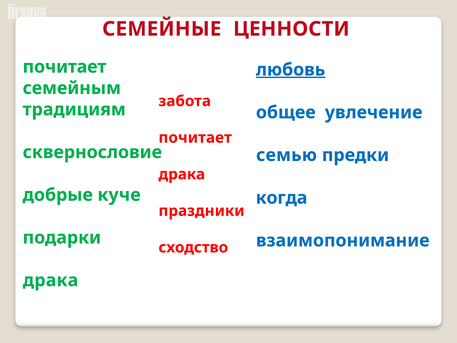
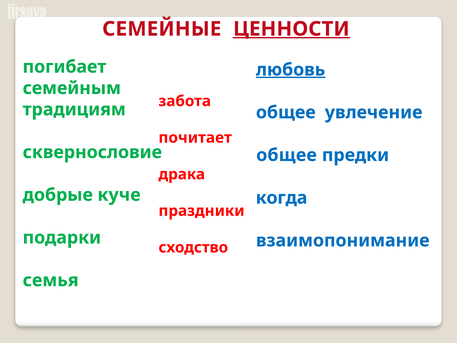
ЦЕННОСТИ underline: none -> present (291, 29)
почитает: почитает -> погибает (64, 67)
семью: семью -> общее (287, 155)
драка: драка -> семья (51, 280)
